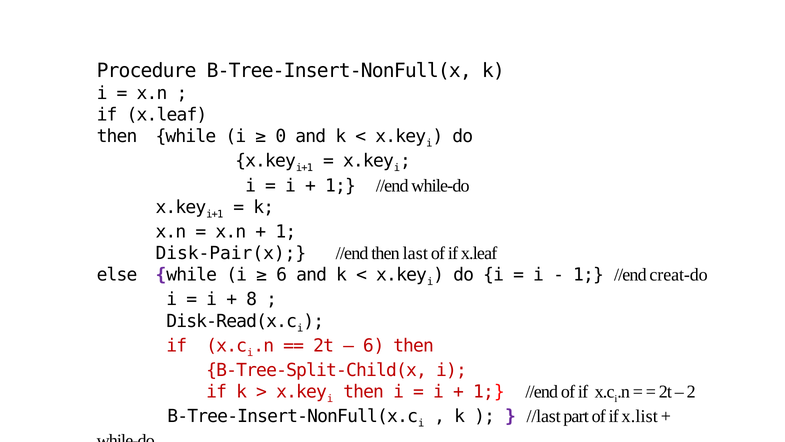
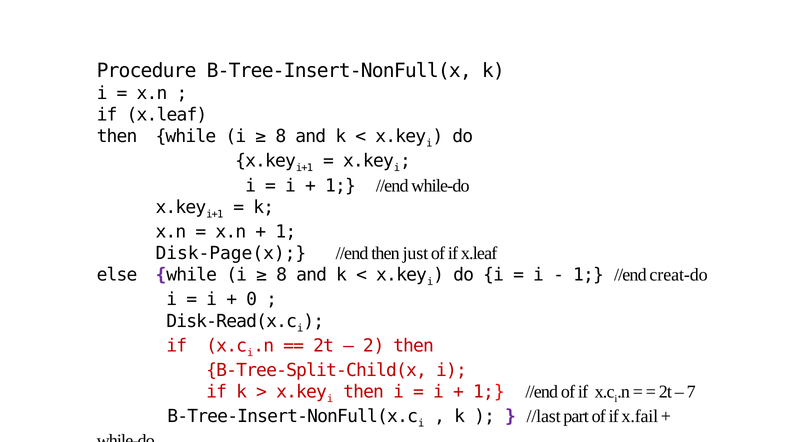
0: 0 -> 8 (281, 136)
Disk-Pair(x: Disk-Pair(x -> Disk-Page(x (231, 253)
last: last -> just (415, 253)
6: 6 -> 8 (282, 275)
8: 8 -> 0 (252, 299)
6: 6 -> 2 (374, 345)
2: 2 -> 7 (691, 391)
x.list: x.list -> x.fail (640, 416)
